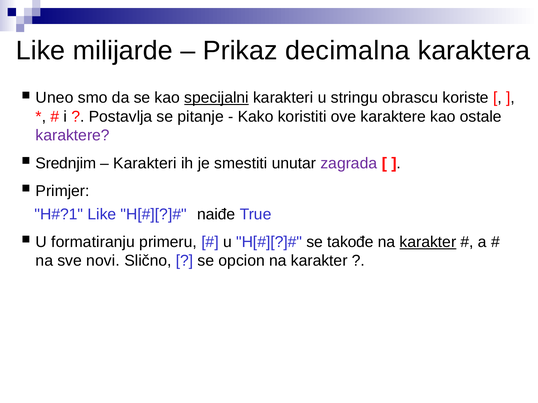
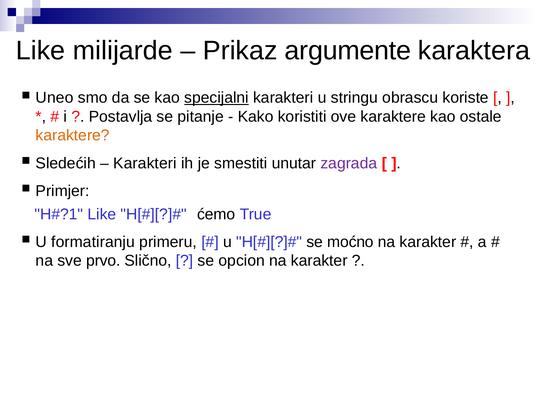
decimalna: decimalna -> argumente (348, 51)
karaktere colour: purple -> orange (73, 136)
Srednjim: Srednjim -> Sledećih (66, 163)
naiđe: naiđe -> ćemo (216, 214)
takođe: takođe -> moćno (350, 242)
karakter underline: present -> none (428, 242)
novi: novi -> prvo (103, 261)
